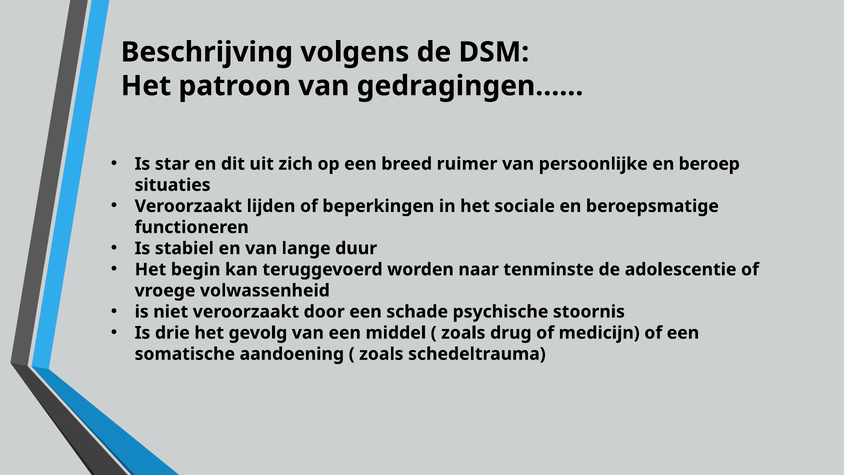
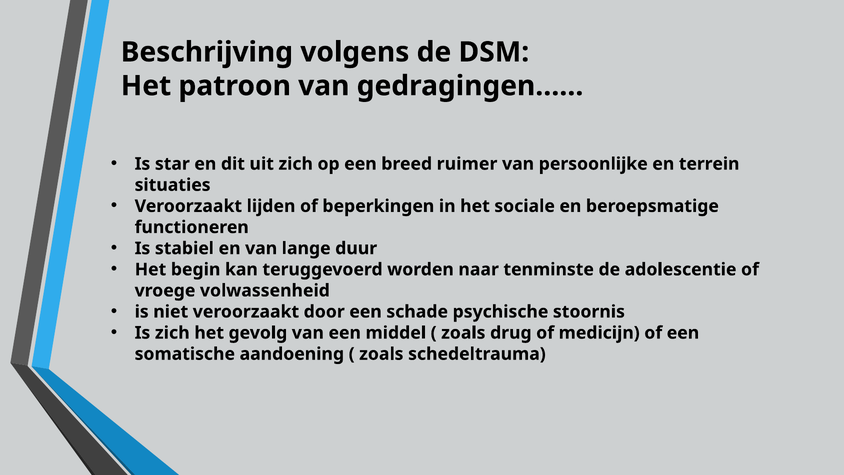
beroep: beroep -> terrein (709, 164)
Is drie: drie -> zich (172, 333)
